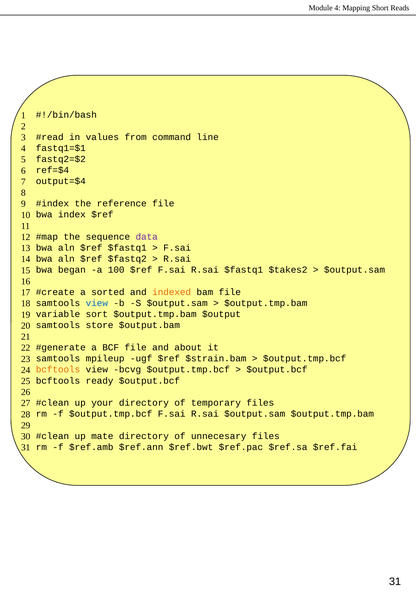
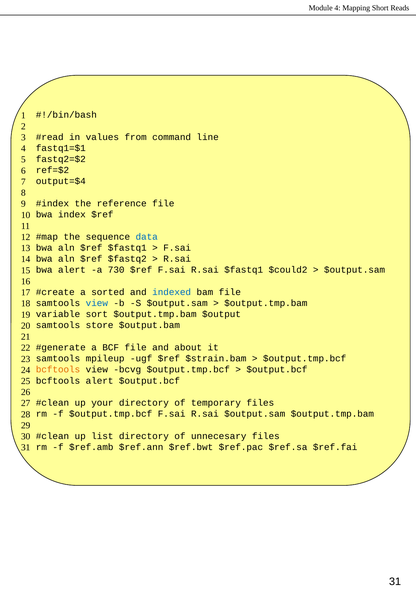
ref=$4: ref=$4 -> ref=$2 (52, 170)
data colour: purple -> blue (147, 237)
bwa began: began -> alert (72, 270)
100: 100 -> 730 (116, 270)
$takes2: $takes2 -> $could2 (288, 270)
indexed colour: orange -> blue (172, 292)
bcftools ready: ready -> alert (100, 381)
mate: mate -> list (102, 437)
